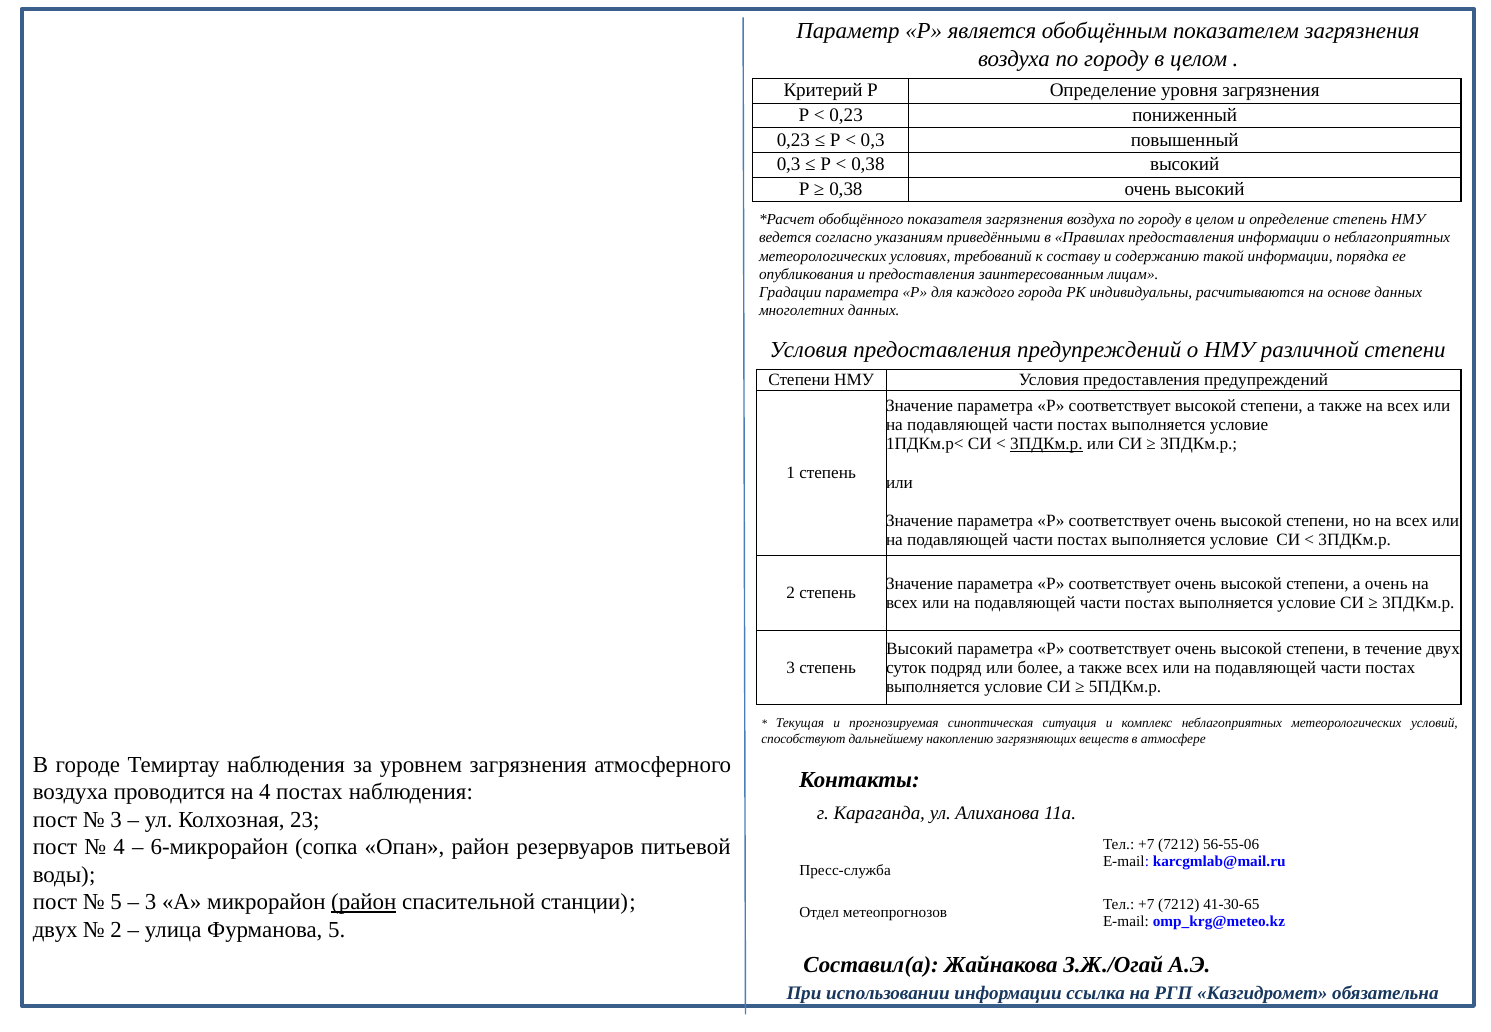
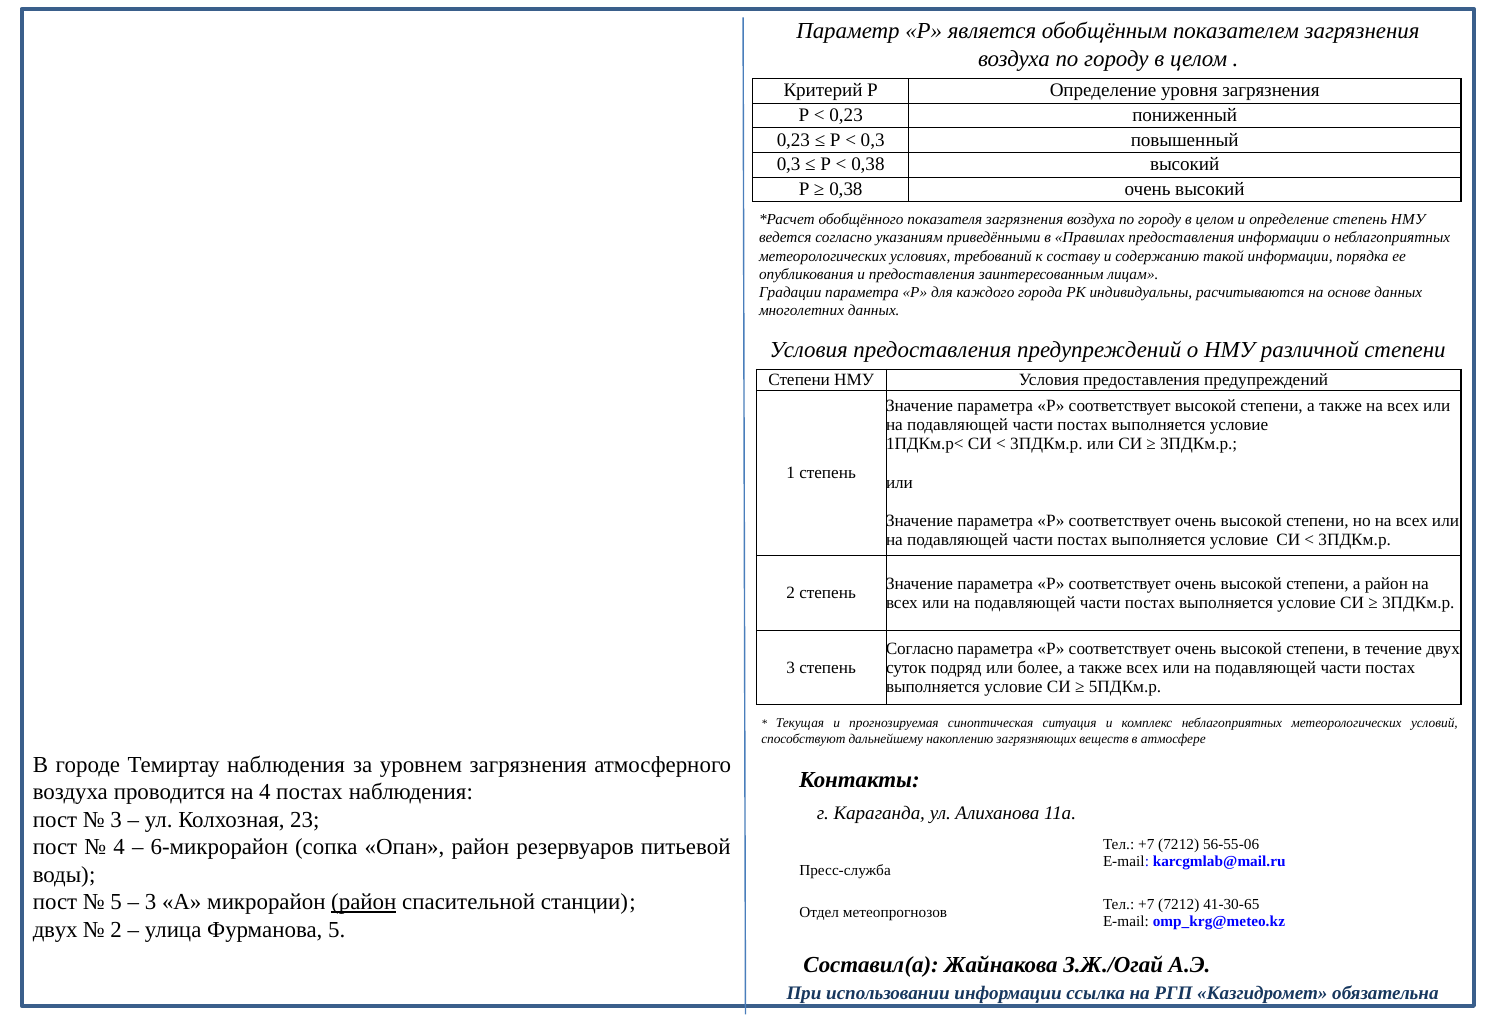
3ПДКм.р underline: present -> none (1046, 444)
а очень: очень -> район (1386, 584)
Высокий: Высокий -> Согласно (920, 649)
